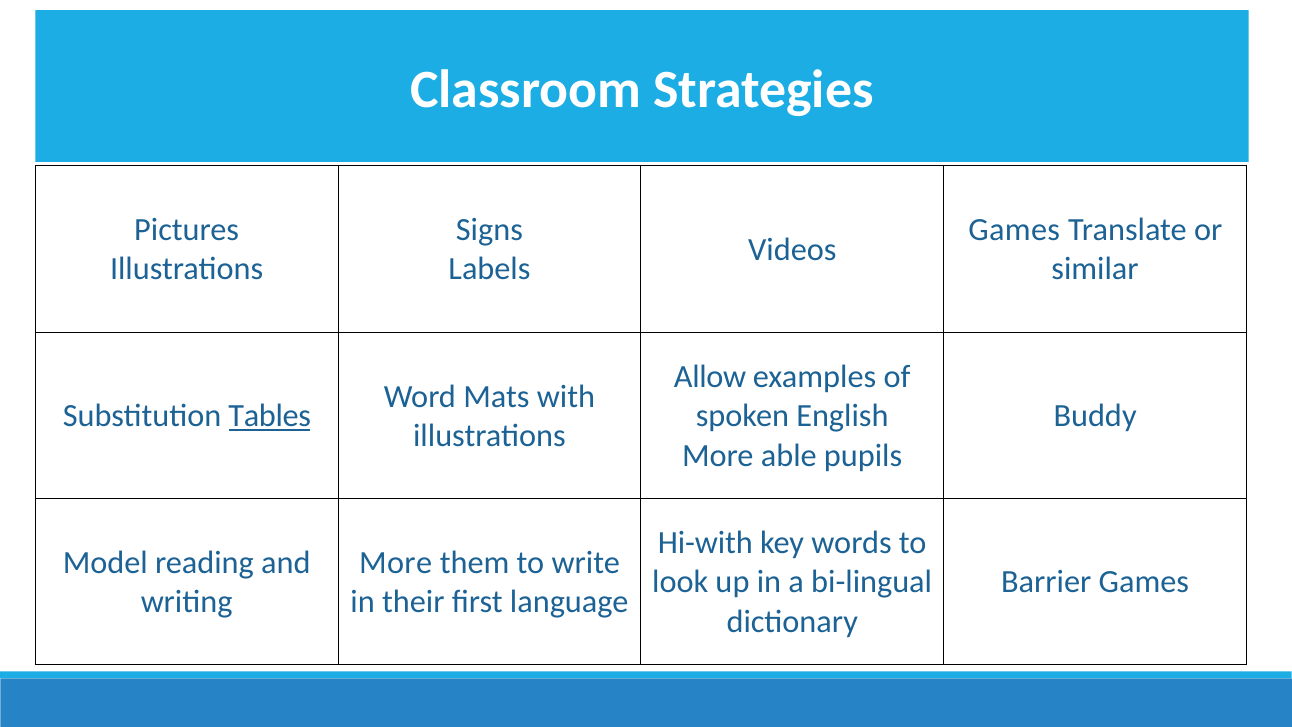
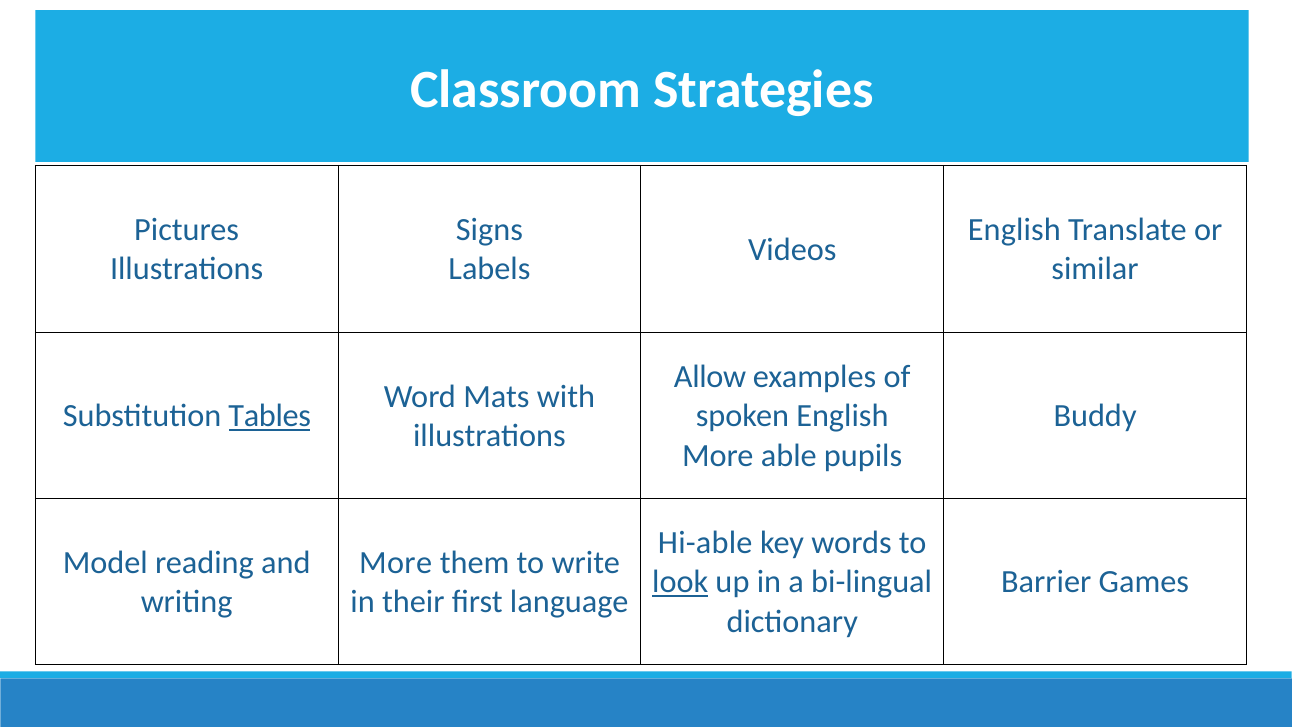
Games: Games -> English (1014, 230)
Hi-with: Hi-with -> Hi-able (705, 543)
look underline: none -> present (680, 582)
